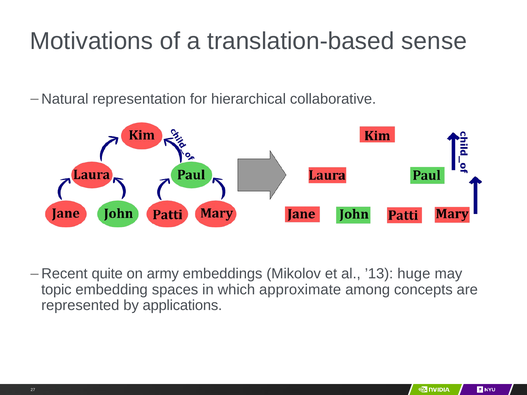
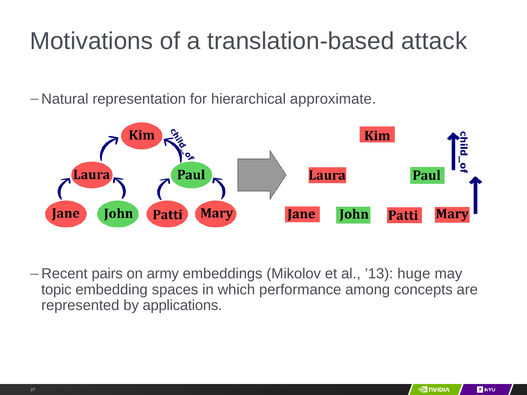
sense: sense -> attack (434, 41)
collaborative: collaborative -> approximate (333, 99)
quite: quite -> pairs (107, 274)
approximate: approximate -> performance (300, 290)
